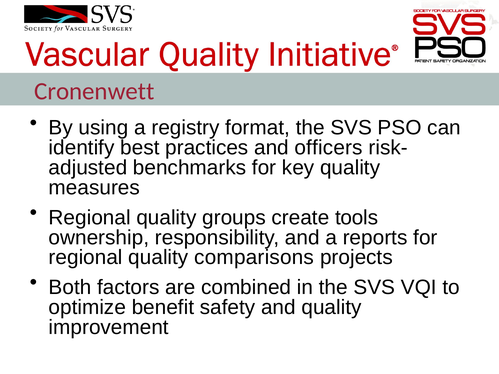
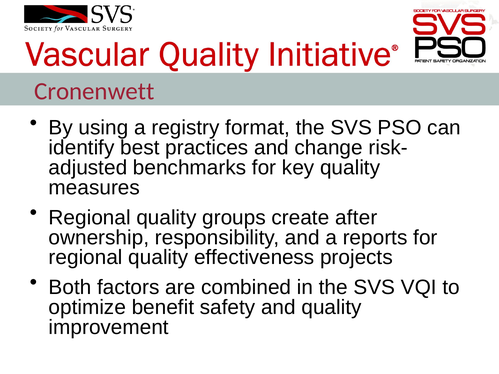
officers: officers -> change (329, 148)
tools: tools -> after (356, 218)
comparisons: comparisons -> effectiveness (254, 258)
